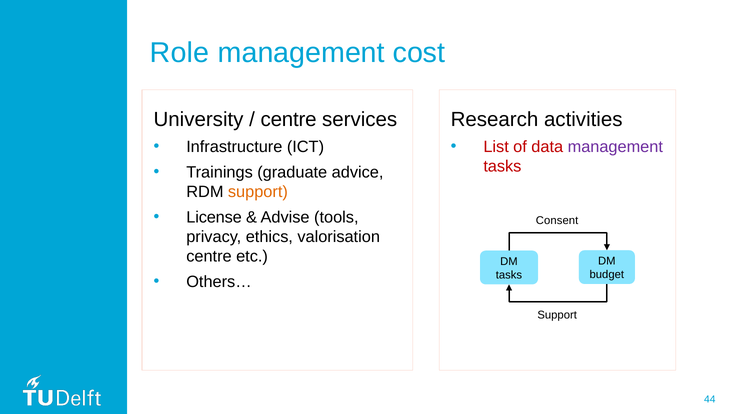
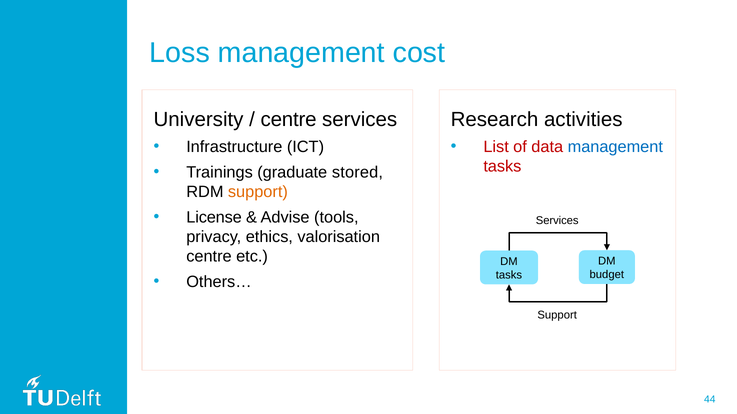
Role: Role -> Loss (180, 53)
management colour: purple -> blue (615, 147)
advice: advice -> stored (357, 172)
Consent: Consent -> Services (557, 221)
